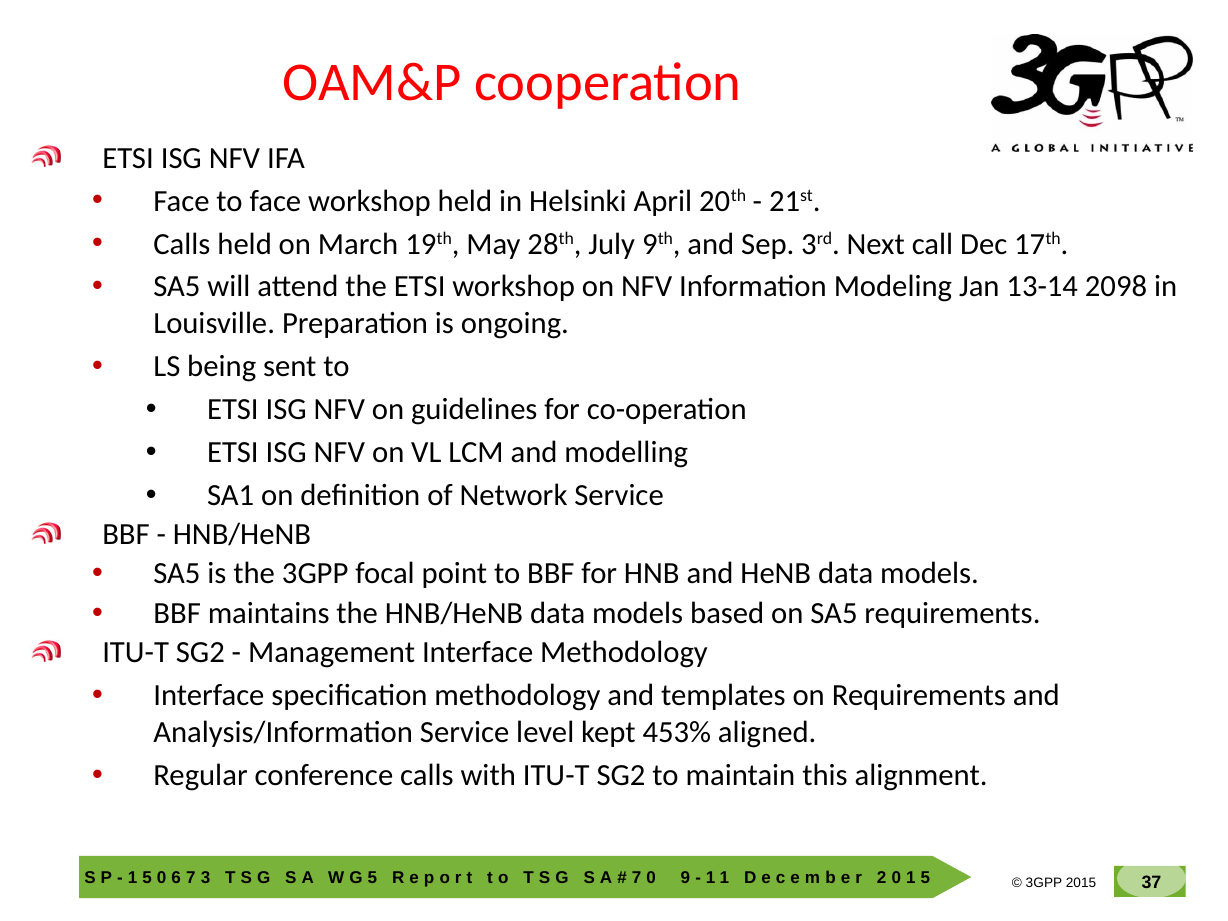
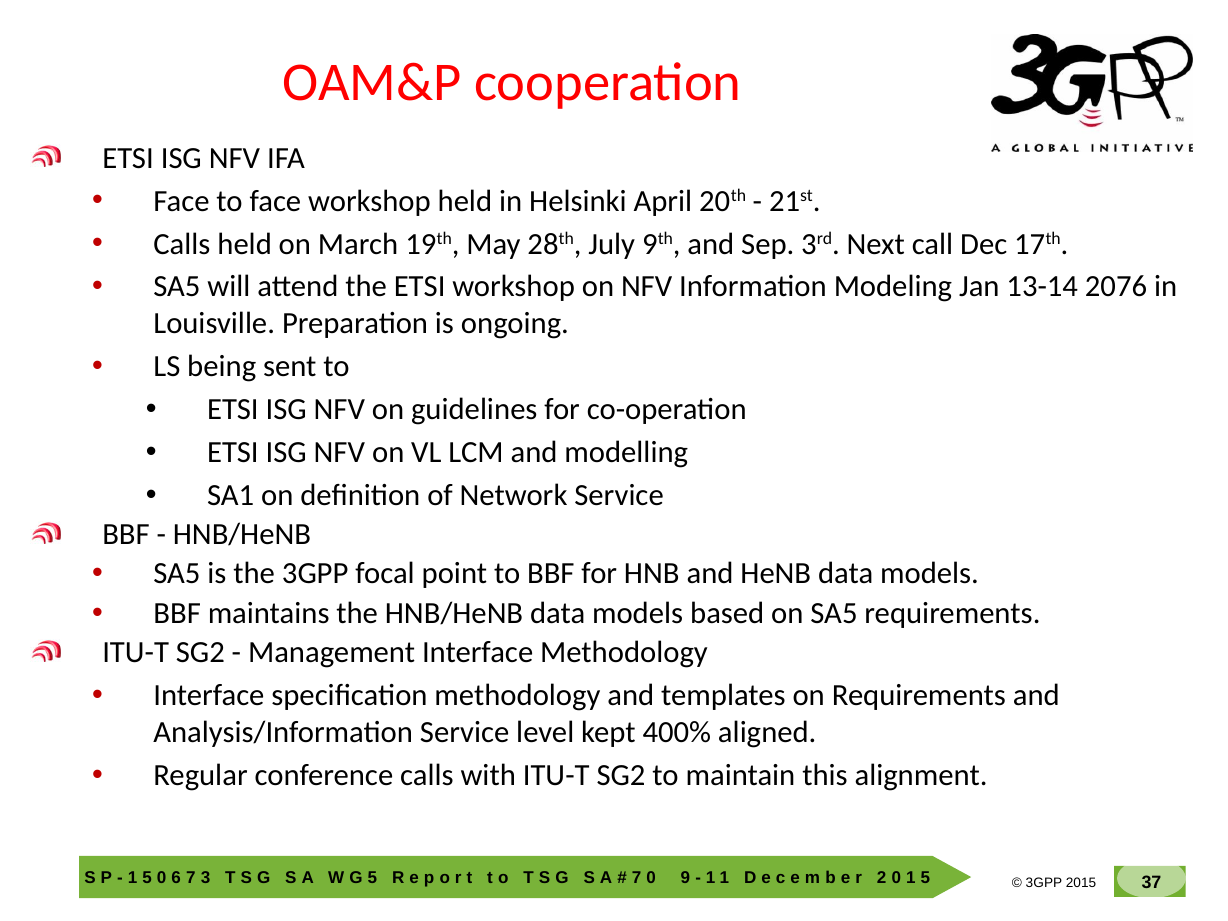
2098: 2098 -> 2076 (1116, 287)
453%: 453% -> 400% (677, 733)
